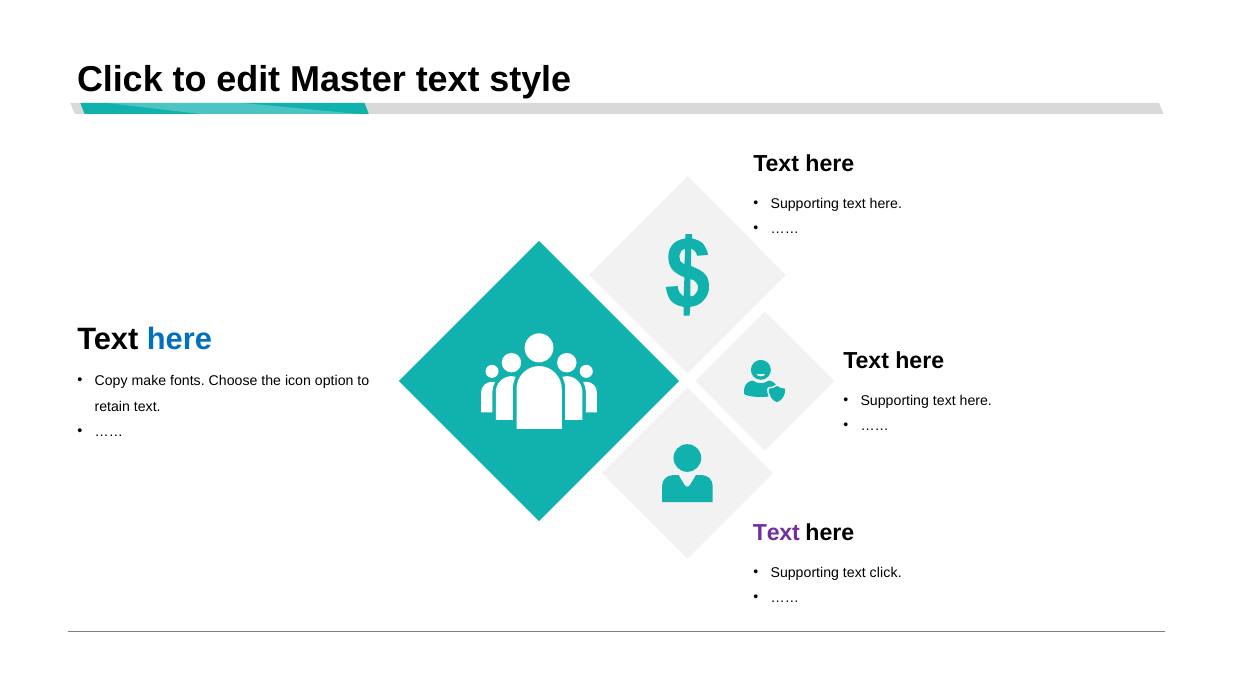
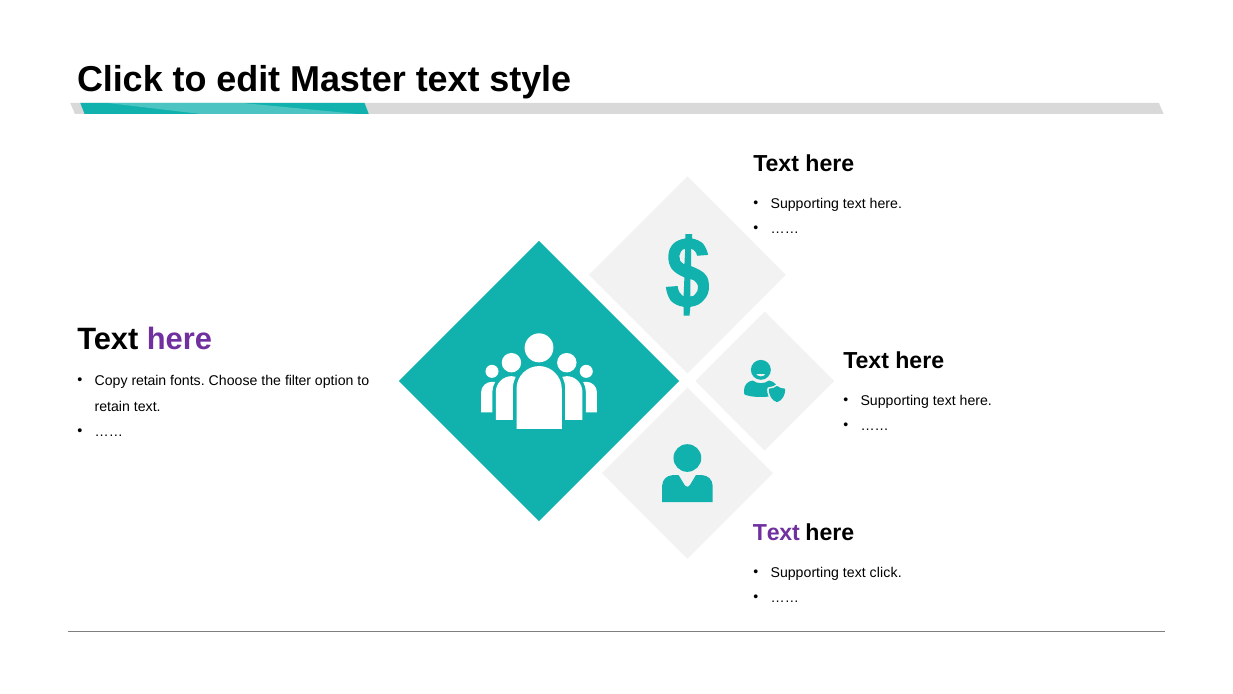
here colour: blue -> purple (179, 339)
Copy make: make -> retain (149, 381)
icon: icon -> filter (298, 381)
